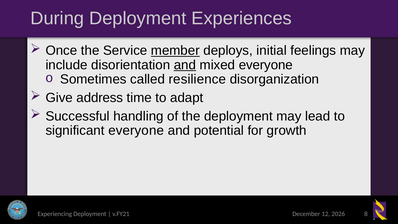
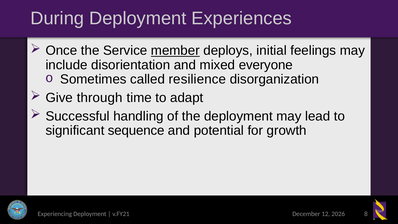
and underline: present -> none (185, 65)
address: address -> through (100, 98)
significant everyone: everyone -> sequence (136, 131)
